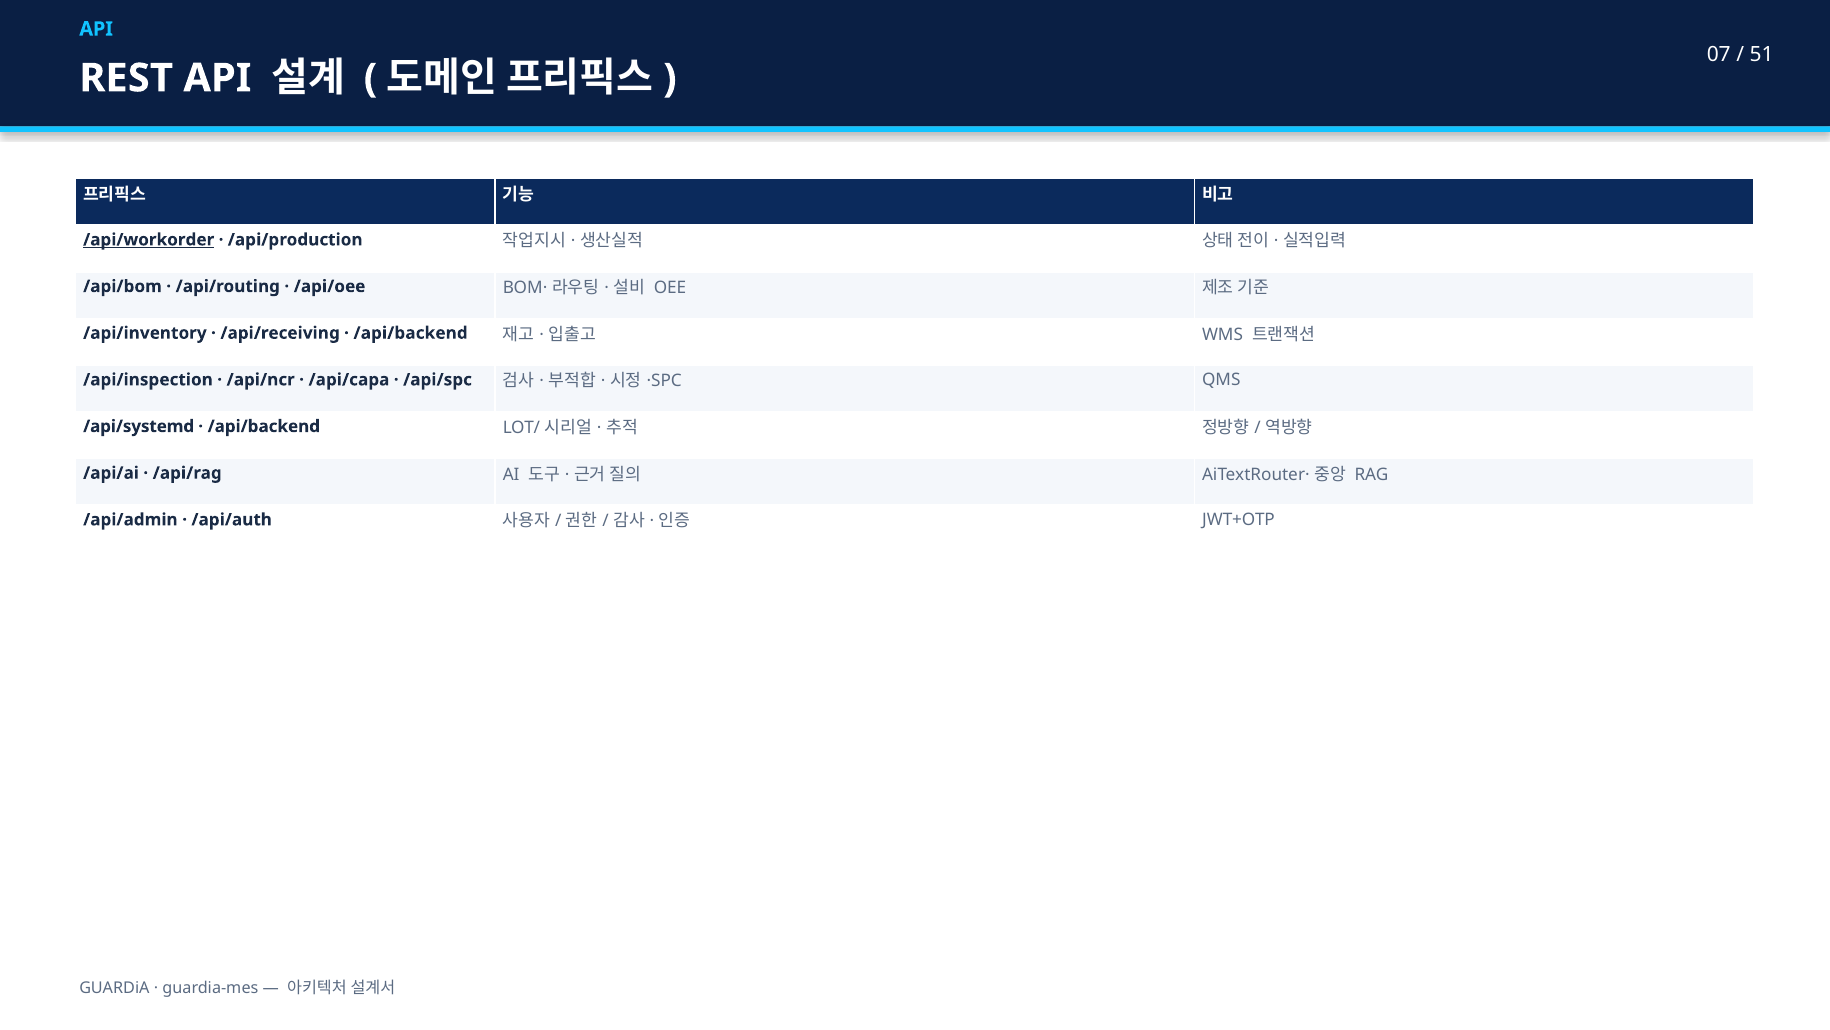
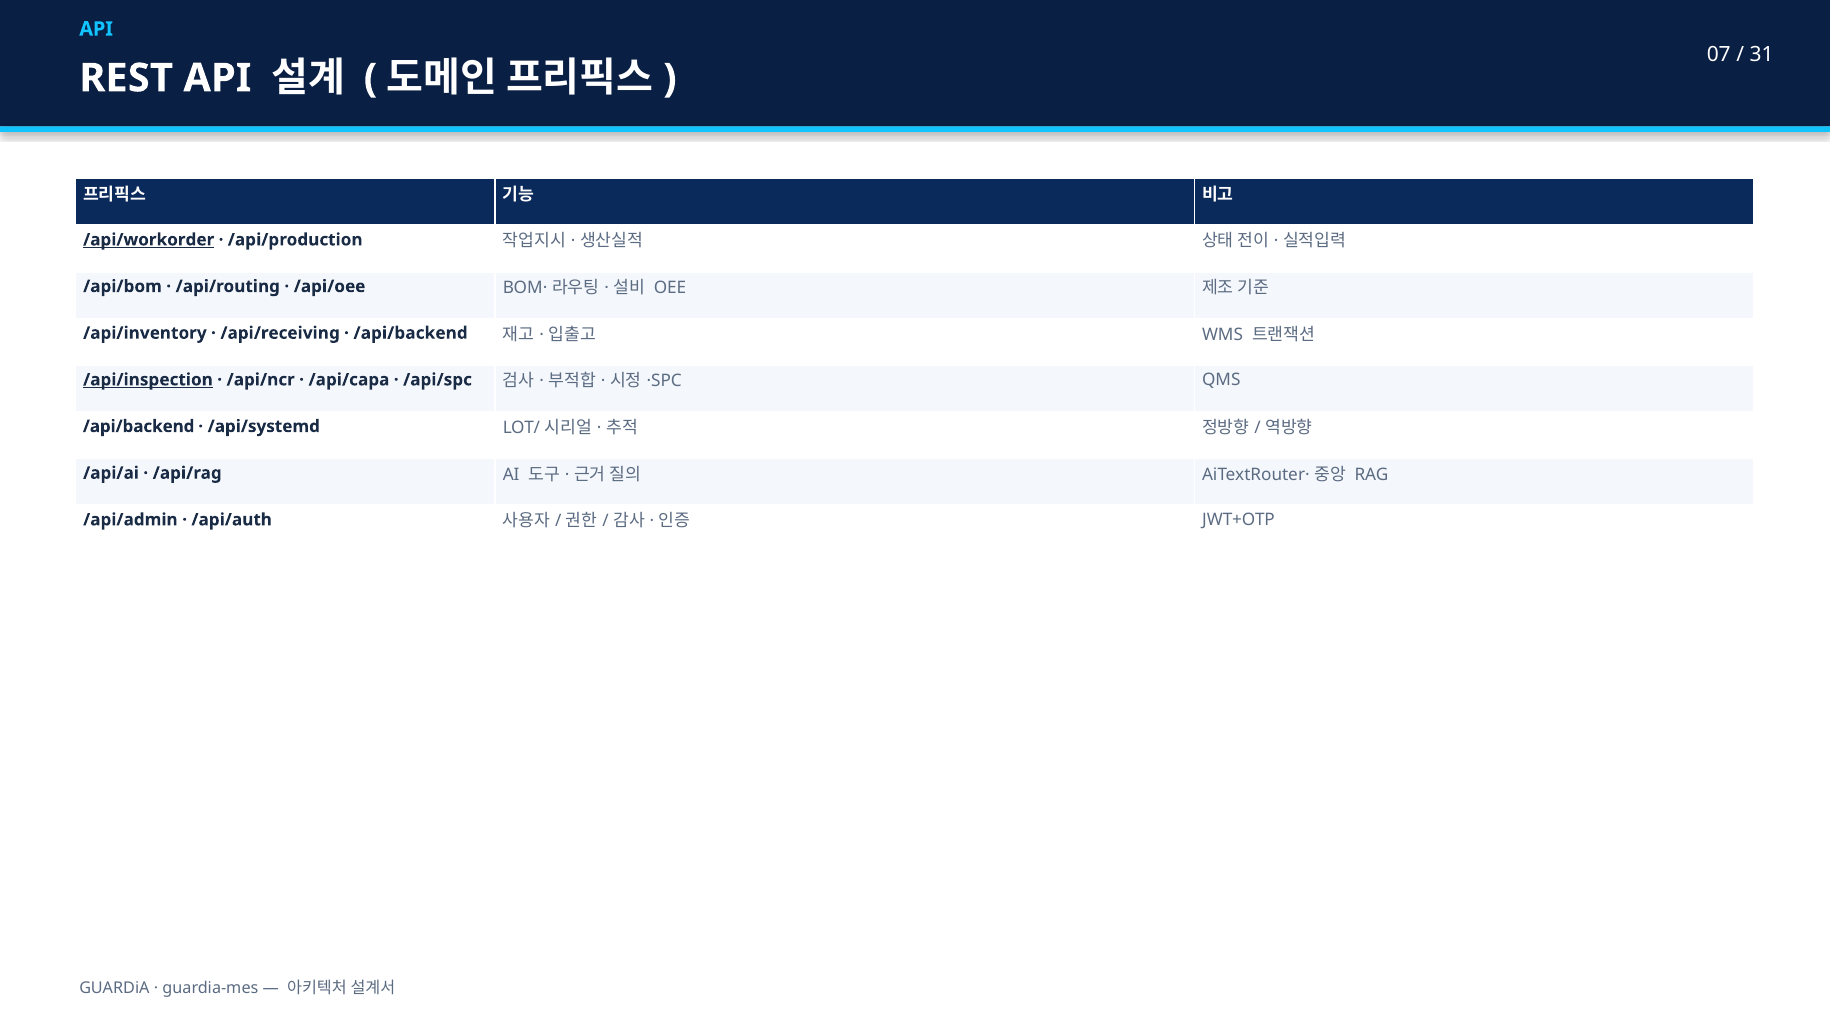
51: 51 -> 31 (1762, 54)
/api/inspection underline: none -> present (148, 380)
/api/systemd: /api/systemd -> /api/backend (139, 426)
/api/backend: /api/backend -> /api/systemd (264, 426)
